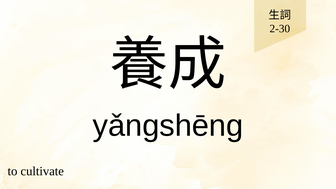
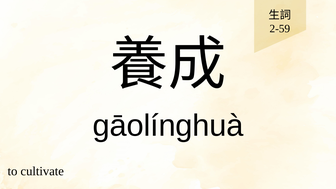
2-30: 2-30 -> 2-59 (280, 29)
yǎngshēng: yǎngshēng -> gāolínghuà (168, 126)
